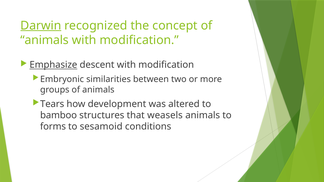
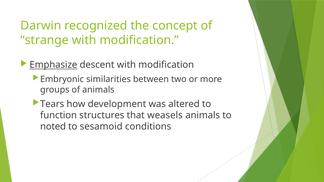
Darwin underline: present -> none (41, 26)
animals: animals -> strange (45, 40)
bamboo: bamboo -> function (59, 115)
forms: forms -> noted (53, 127)
